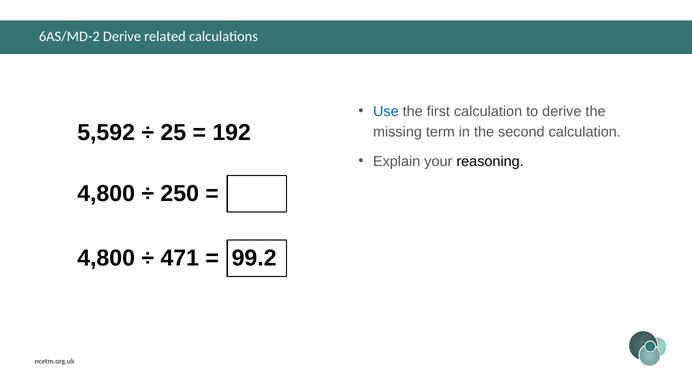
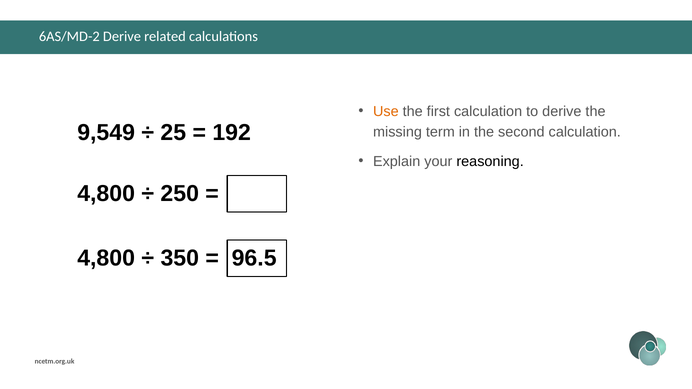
Use colour: blue -> orange (386, 111)
5,592: 5,592 -> 9,549 (106, 133)
471: 471 -> 350 (180, 258)
99.2: 99.2 -> 96.5 (254, 258)
